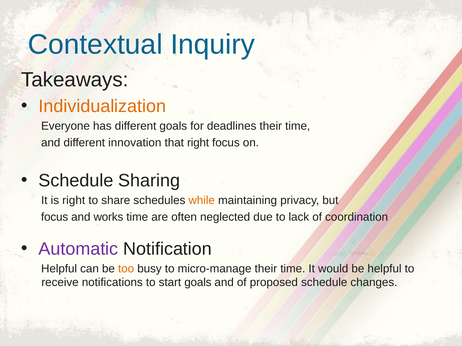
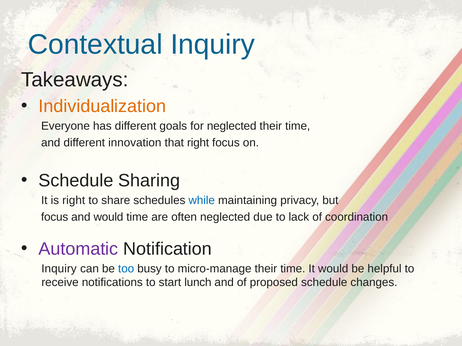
for deadlines: deadlines -> neglected (232, 126)
while colour: orange -> blue (202, 201)
and works: works -> would (108, 217)
Helpful: Helpful -> Inquiry (59, 269)
too colour: orange -> blue (126, 269)
start goals: goals -> lunch (198, 283)
